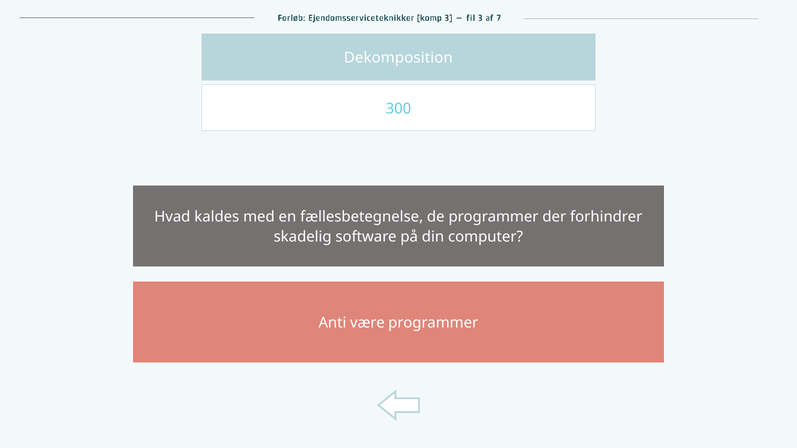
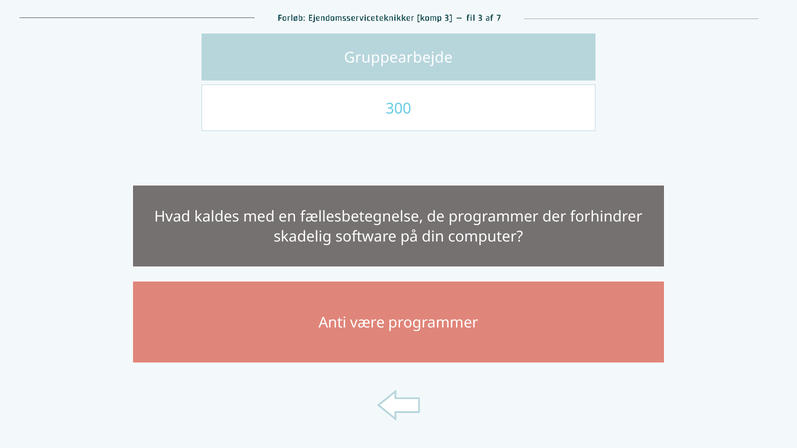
Dekomposition: Dekomposition -> Gruppearbejde (398, 58)
